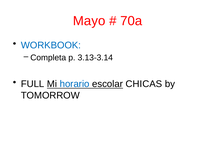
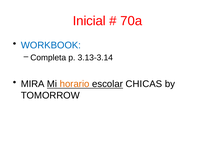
Mayo: Mayo -> Inicial (89, 21)
FULL: FULL -> MIRA (33, 84)
horario colour: blue -> orange (75, 84)
